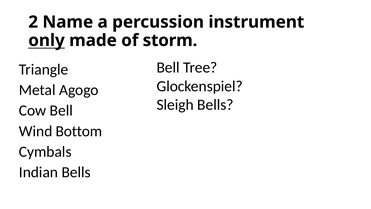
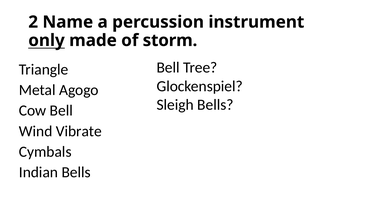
Bottom: Bottom -> Vibrate (79, 131)
